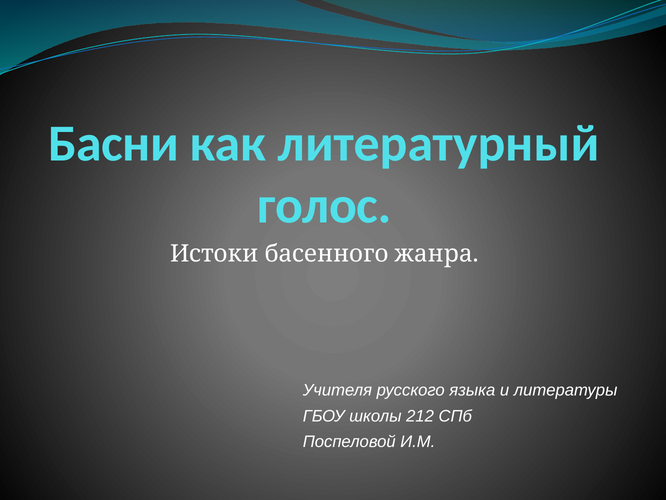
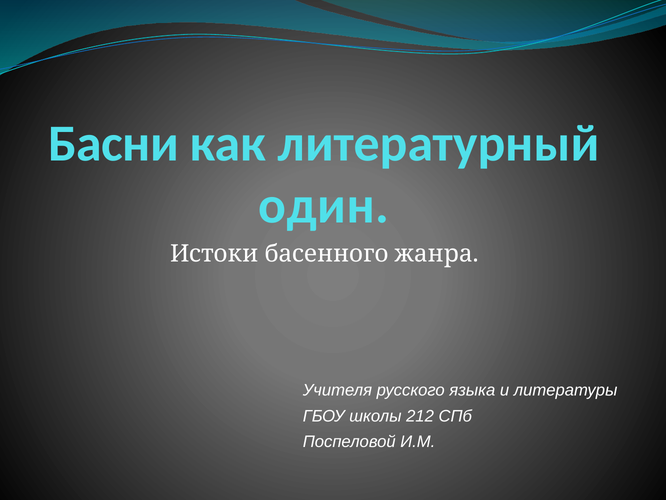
голос: голос -> один (324, 206)
